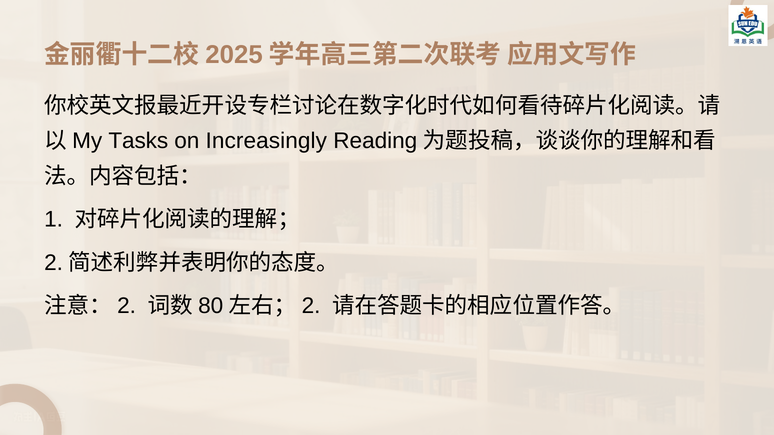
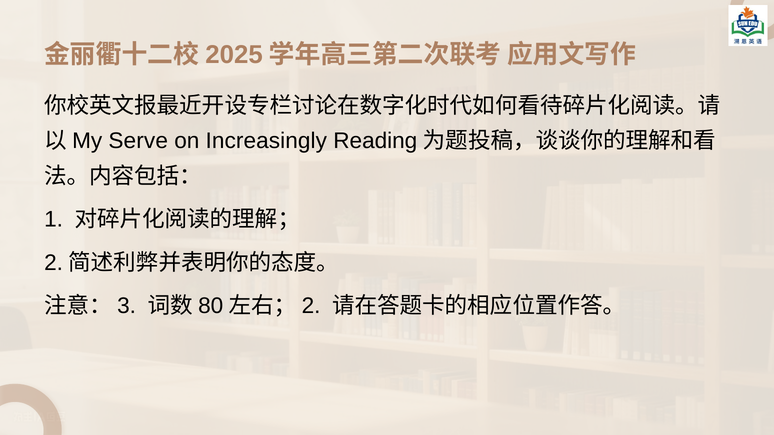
Tasks: Tasks -> Serve (138, 141)
2: 2 -> 3 (127, 306)
